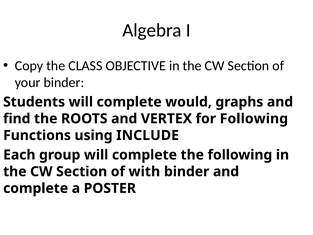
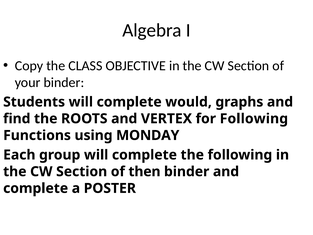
INCLUDE: INCLUDE -> MONDAY (148, 135)
with: with -> then (144, 171)
